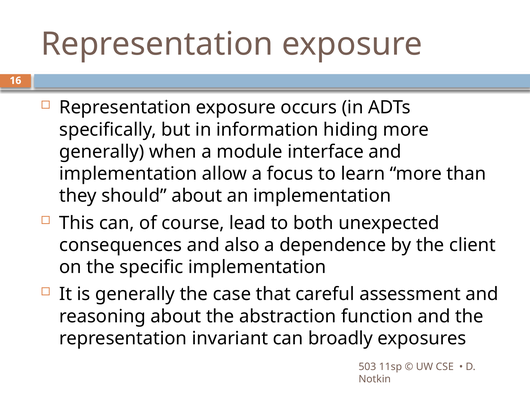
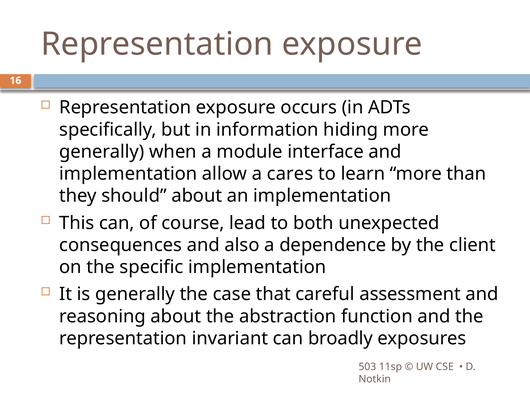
focus: focus -> cares (290, 174)
